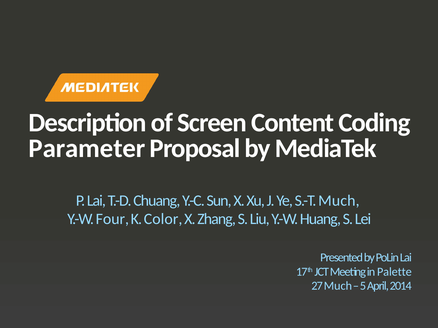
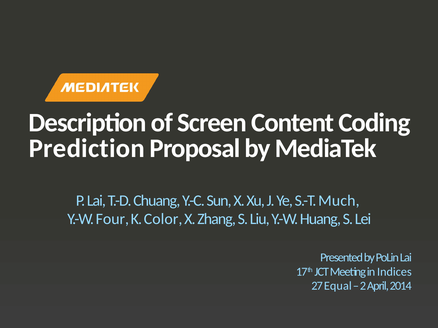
Parameter: Parameter -> Prediction (87, 149)
Palette: Palette -> Indices (394, 272)
27 Much: Much -> Equal (338, 286)
5: 5 -> 2 (363, 286)
